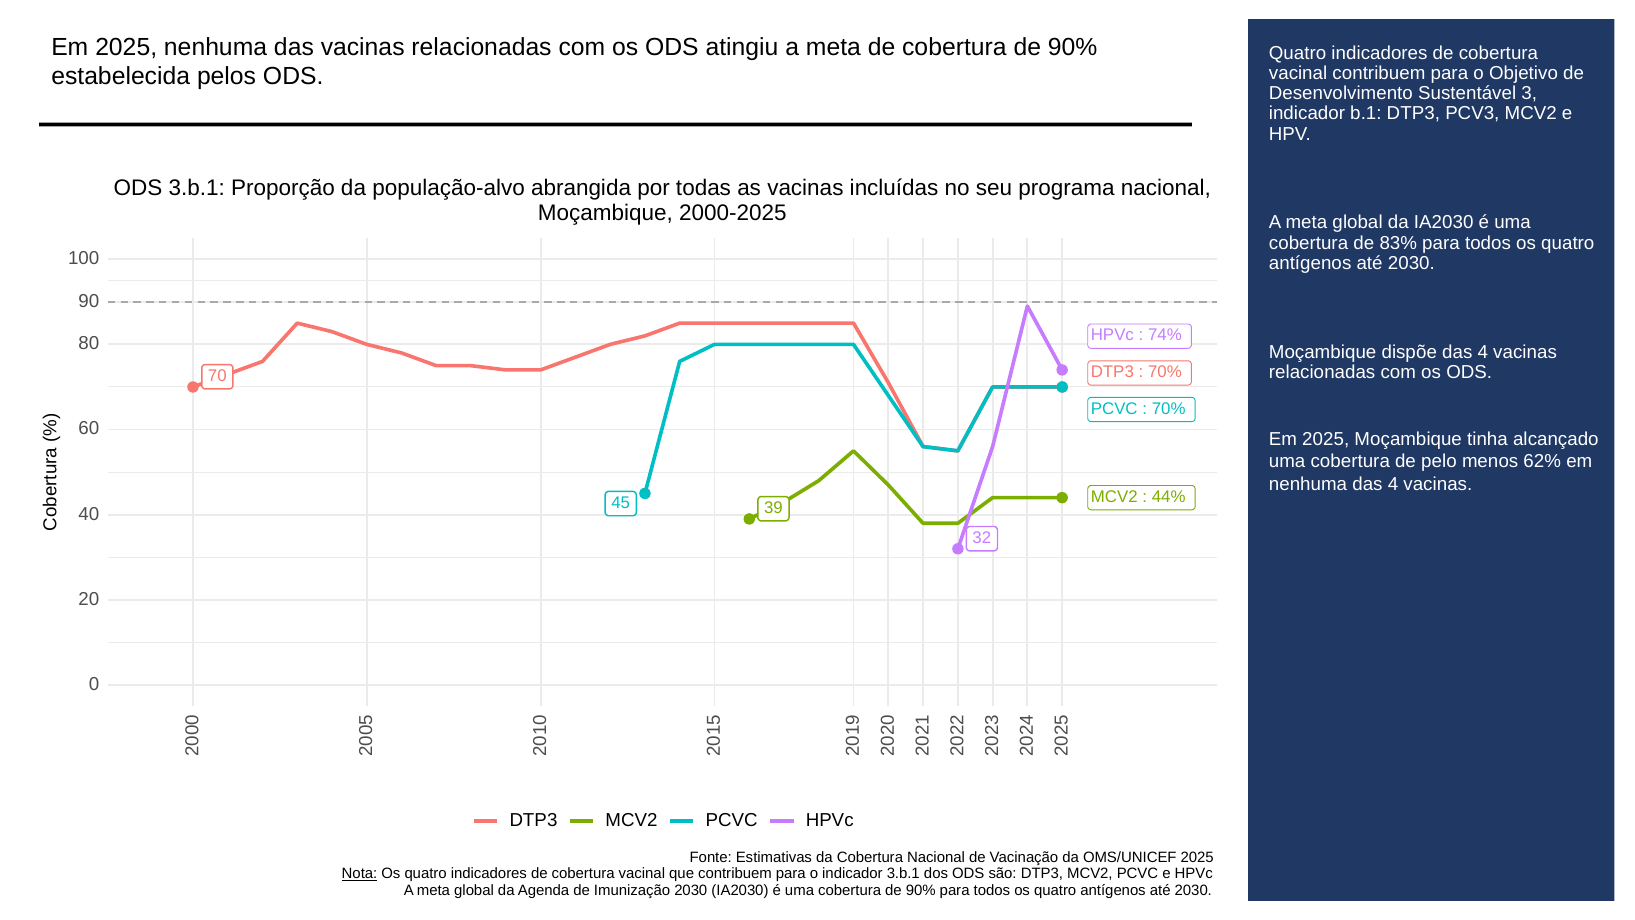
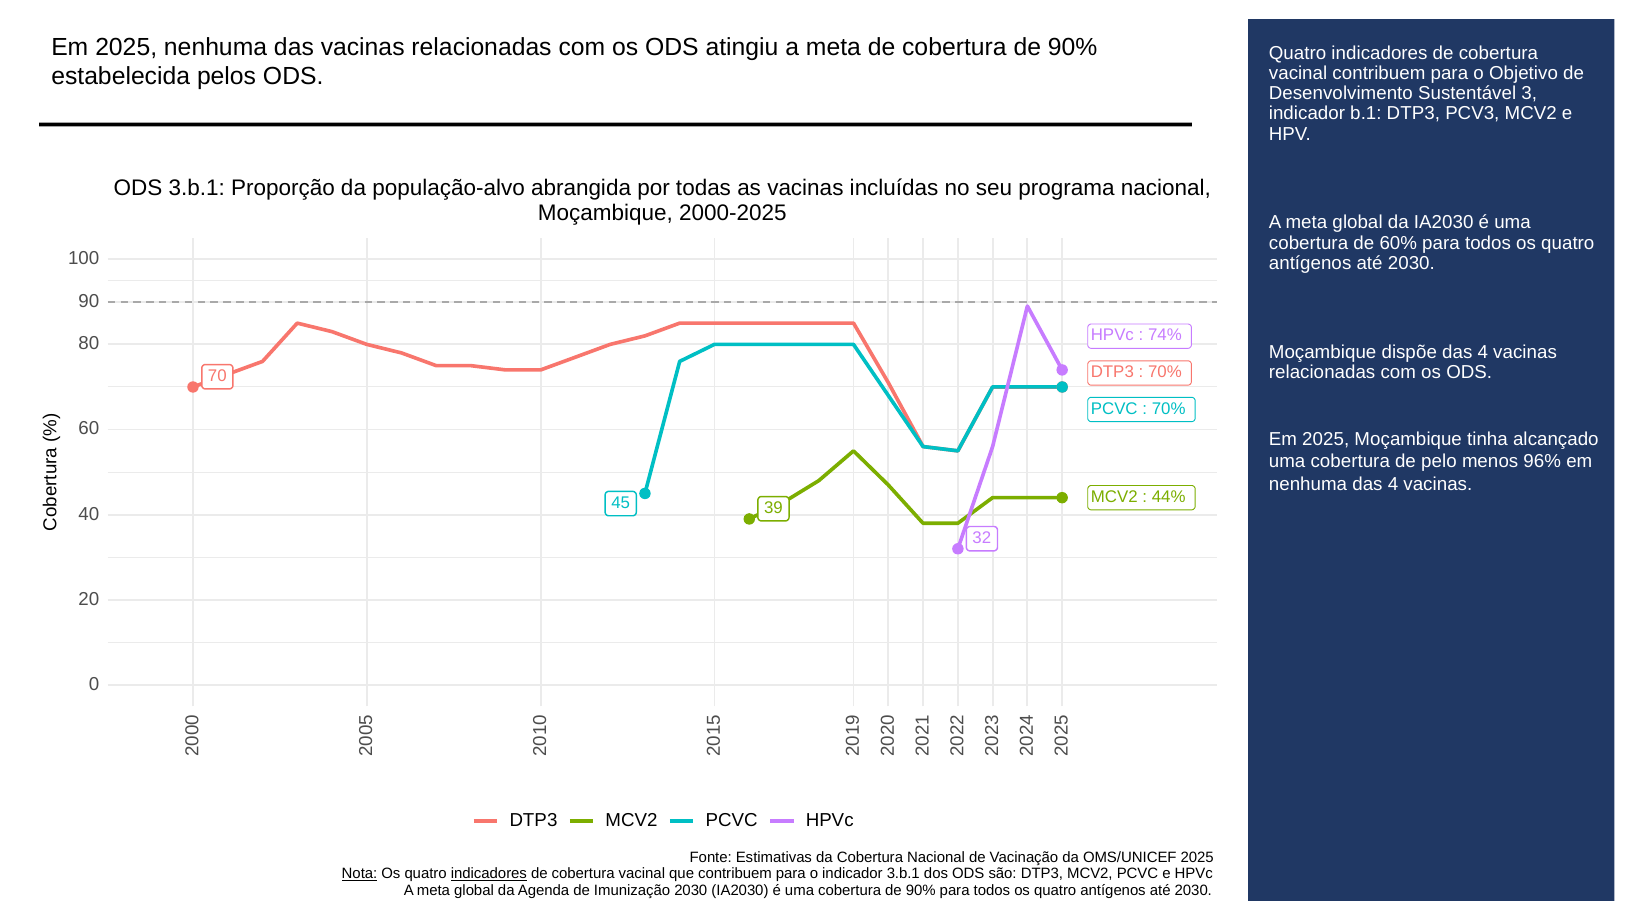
83%: 83% -> 60% (1398, 243)
62%: 62% -> 96% (1542, 462)
indicadores underline: none -> present (489, 874)
